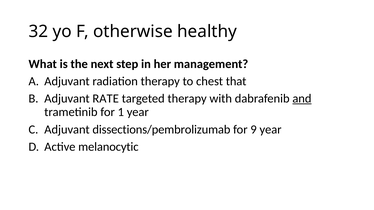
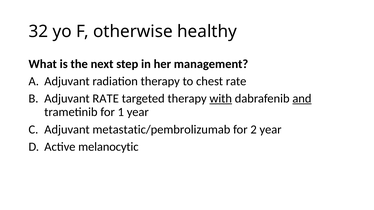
chest that: that -> rate (236, 81)
with underline: none -> present (221, 99)
dissections/pembrolizumab: dissections/pembrolizumab -> metastatic/pembrolizumab (161, 130)
9: 9 -> 2 (254, 130)
